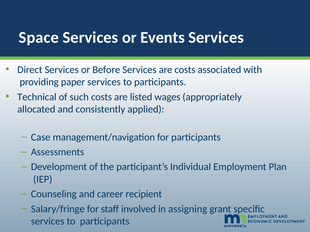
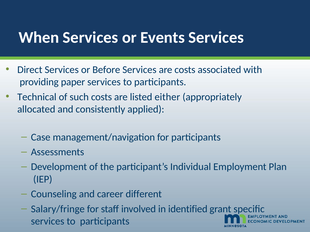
Space: Space -> When (39, 38)
wages: wages -> either (167, 97)
recipient: recipient -> different (144, 194)
assigning: assigning -> identified (188, 209)
